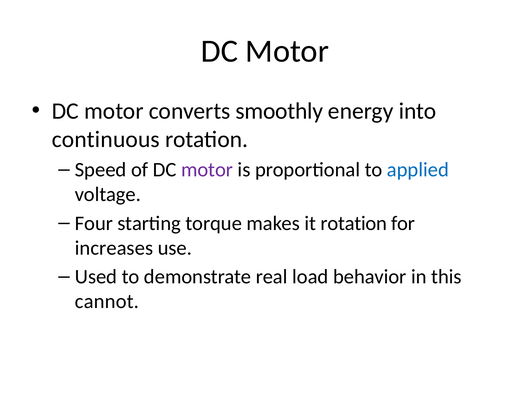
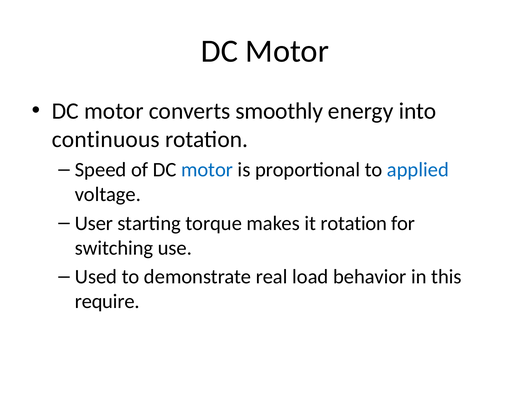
motor colour: purple -> blue (207, 170)
Four: Four -> User (94, 224)
increases: increases -> switching (114, 248)
cannot: cannot -> require (107, 302)
